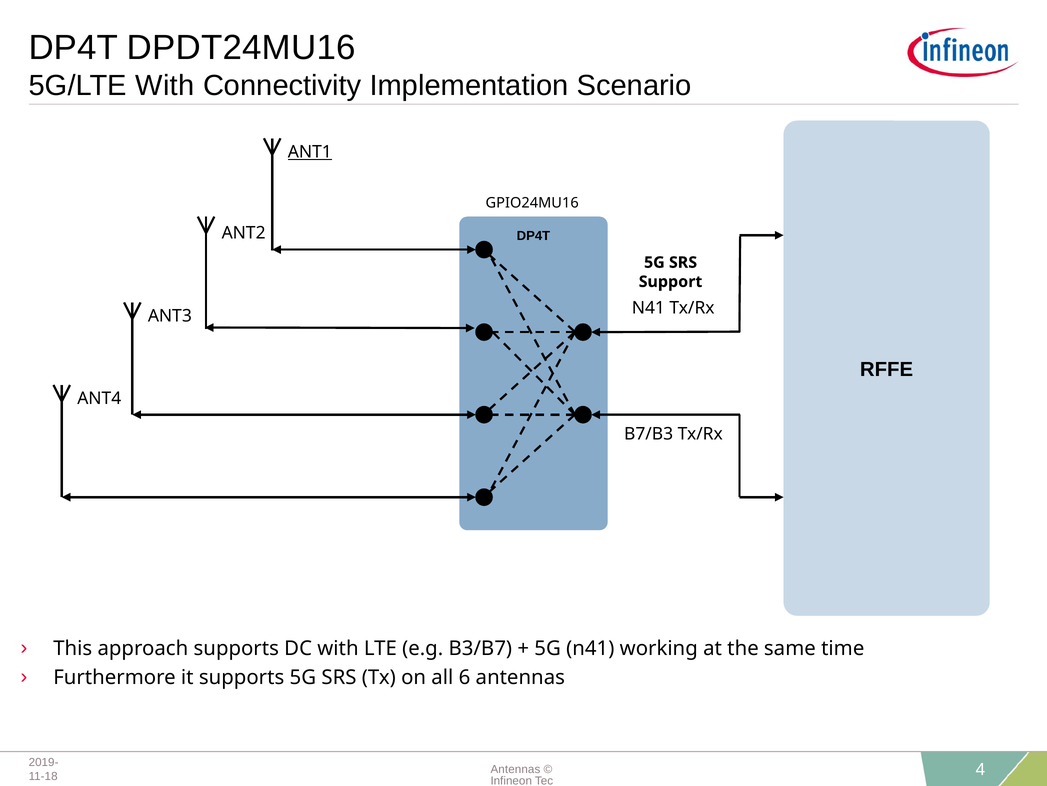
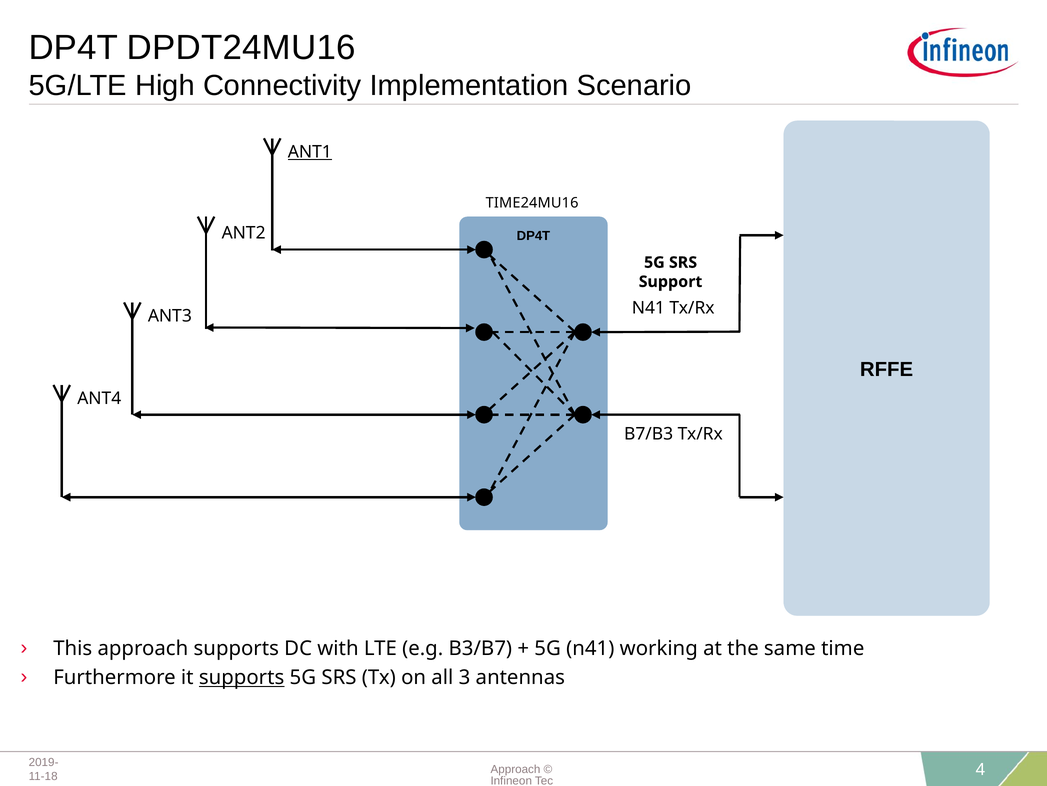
5G/LTE With: With -> High (165, 85)
GPIO24MU16: GPIO24MU16 -> TIME24MU16 (532, 203)
supports underline: none -> present (242, 677)
6: 6 -> 3 (465, 677)
Antennas: Antennas -> Approach (515, 769)
